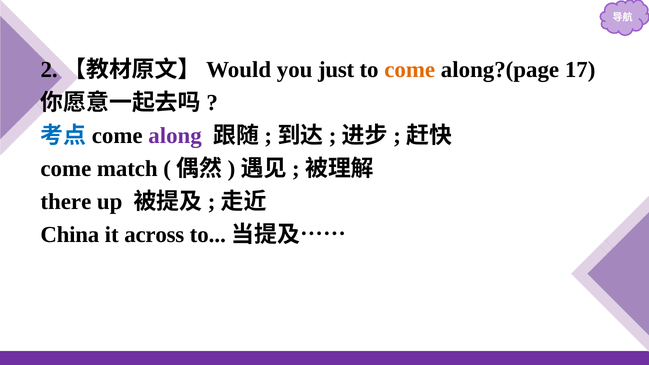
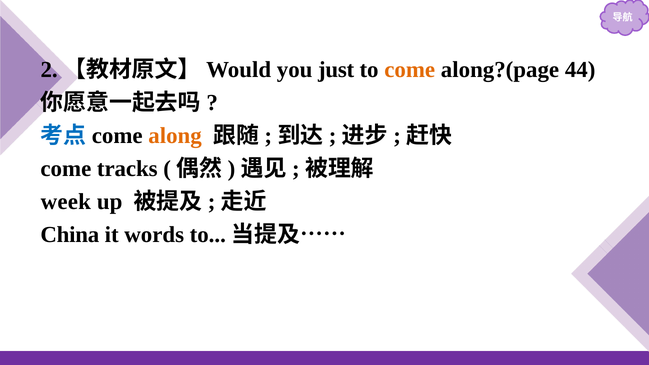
17: 17 -> 44 (580, 70)
along colour: purple -> orange (175, 136)
match: match -> tracks (127, 169)
there: there -> week (66, 202)
across: across -> words (154, 235)
